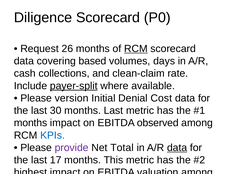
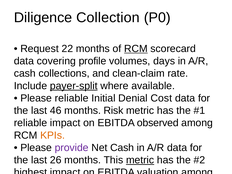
Diligence Scorecard: Scorecard -> Collection (108, 18)
26: 26 -> 22 (67, 49)
based: based -> profile (92, 61)
Please version: version -> reliable (72, 98)
30: 30 -> 46 (56, 111)
months Last: Last -> Risk (113, 111)
months: months -> reliable (30, 123)
KPIs colour: blue -> orange (53, 135)
Net Total: Total -> Cash (122, 148)
data underline: present -> none (177, 148)
17: 17 -> 26 (56, 160)
metric underline: none -> present (140, 160)
